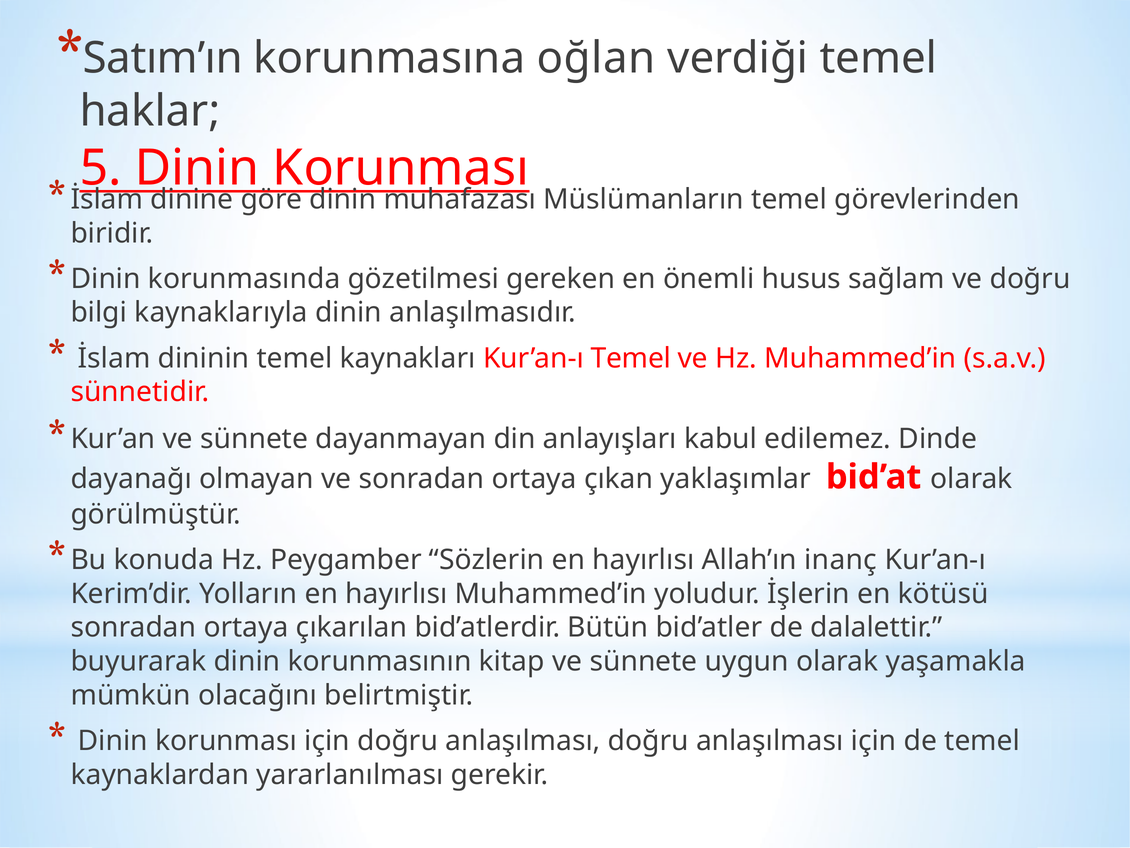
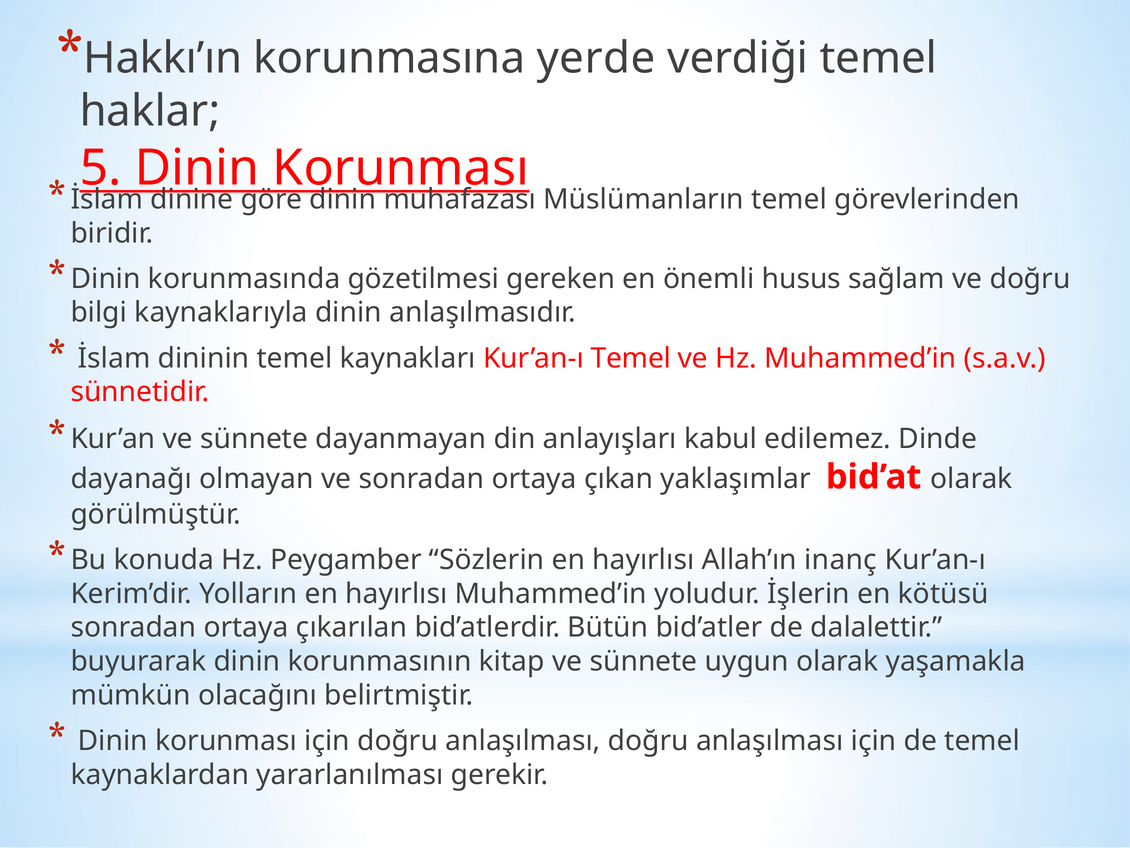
Satım’ın: Satım’ın -> Hakkı’ın (163, 58)
oğlan: oğlan -> yerde (596, 58)
